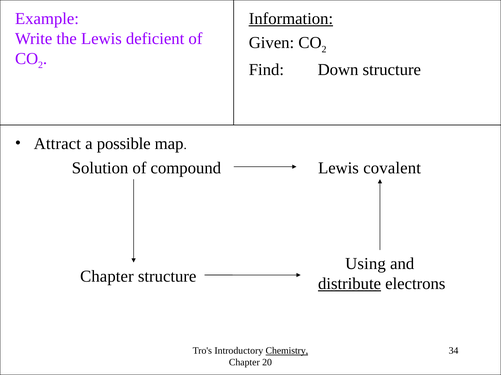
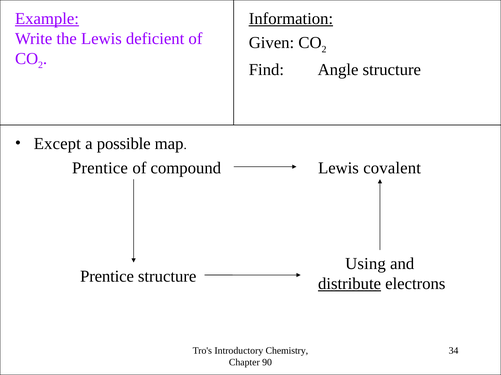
Example underline: none -> present (47, 19)
Down: Down -> Angle (338, 70)
Attract: Attract -> Except (57, 144)
Solution: Solution -> Prentice (100, 168)
Chapter: Chapter -> Prentice (107, 277)
Chemistry underline: present -> none (287, 351)
20: 20 -> 90 (267, 363)
